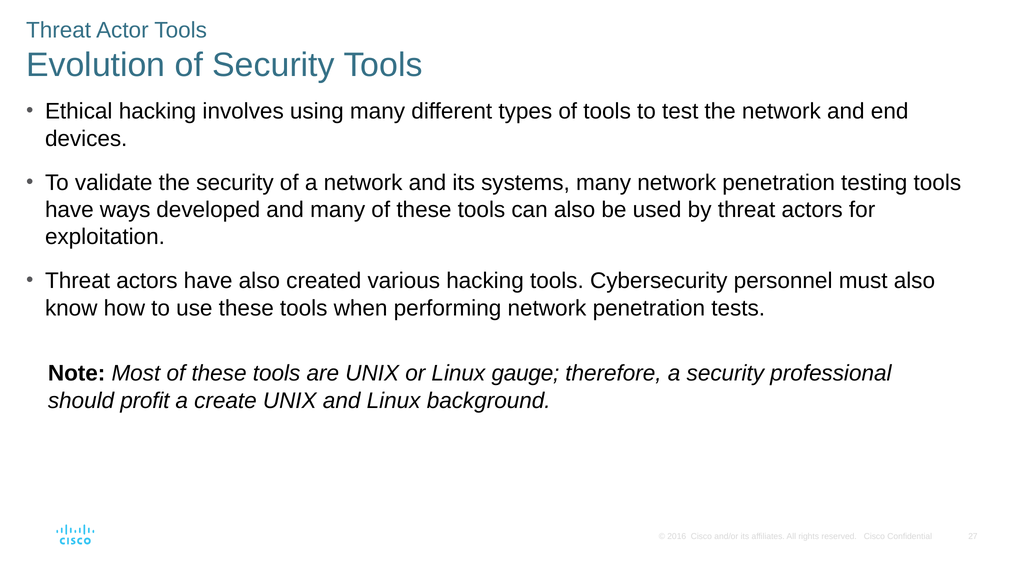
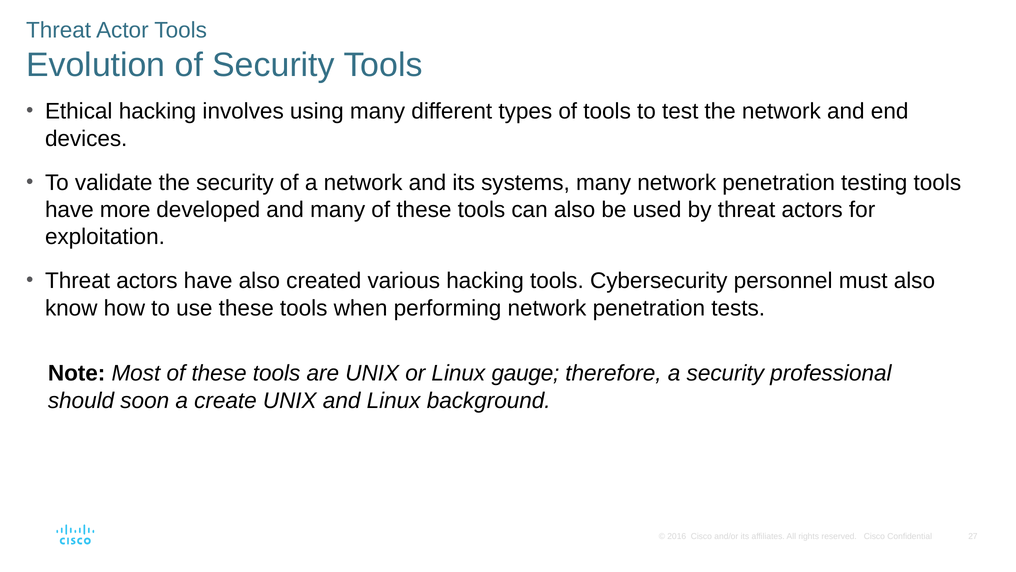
ways: ways -> more (125, 210)
profit: profit -> soon (145, 400)
